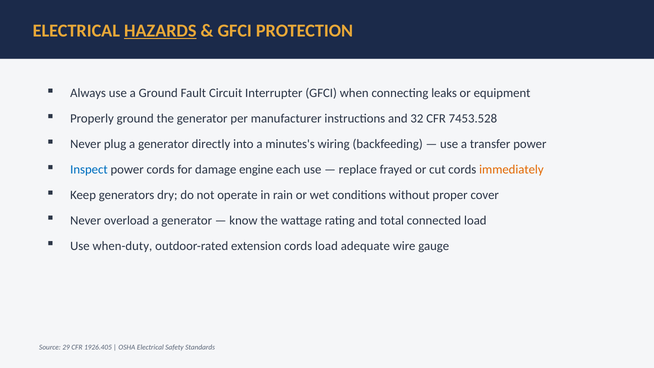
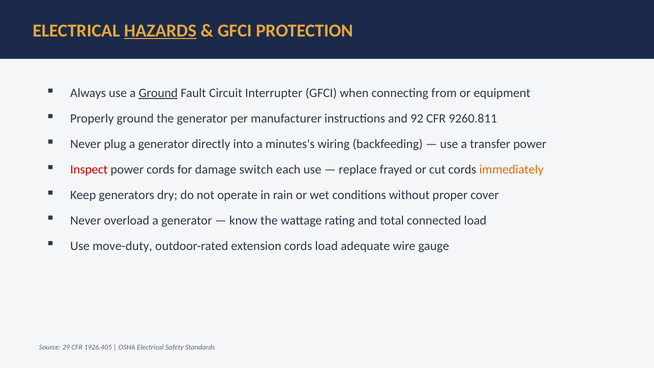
Ground underline: none -> present (158, 93)
leaks: leaks -> from (444, 93)
32: 32 -> 92 (417, 119)
7453.528: 7453.528 -> 9260.811 (473, 119)
Inspect colour: blue -> red (89, 169)
engine: engine -> switch (256, 169)
when-duty: when-duty -> move-duty (122, 246)
